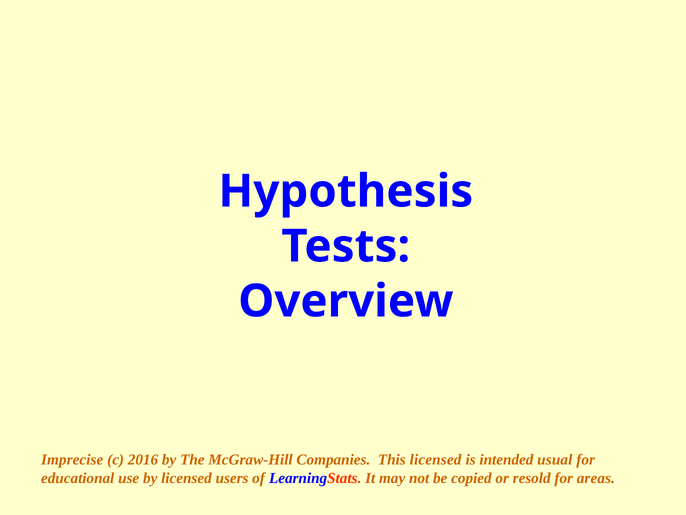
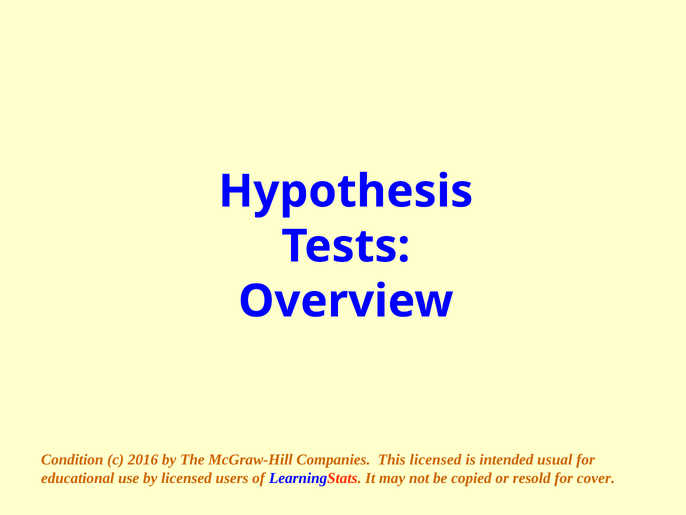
Imprecise: Imprecise -> Condition (72, 459)
areas: areas -> cover (596, 478)
